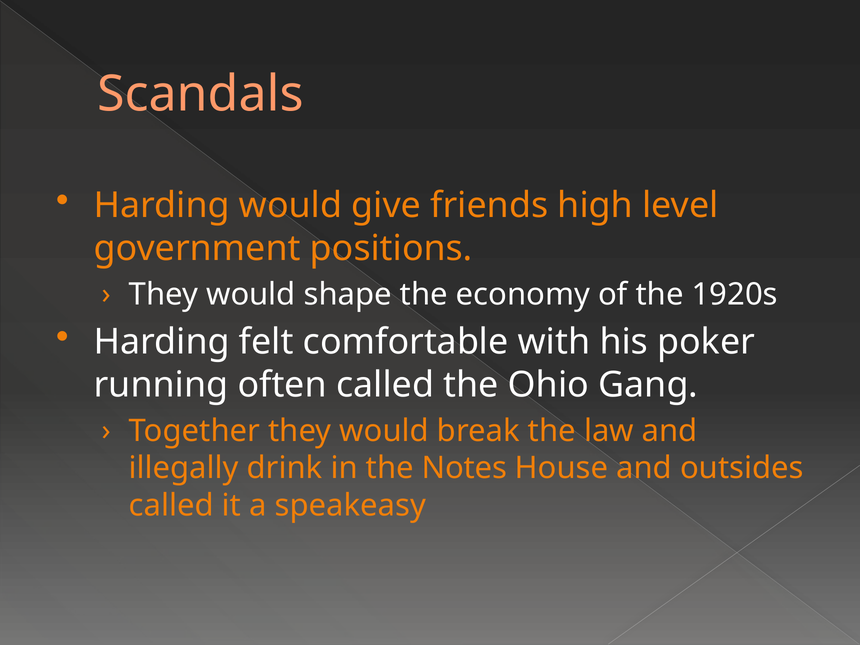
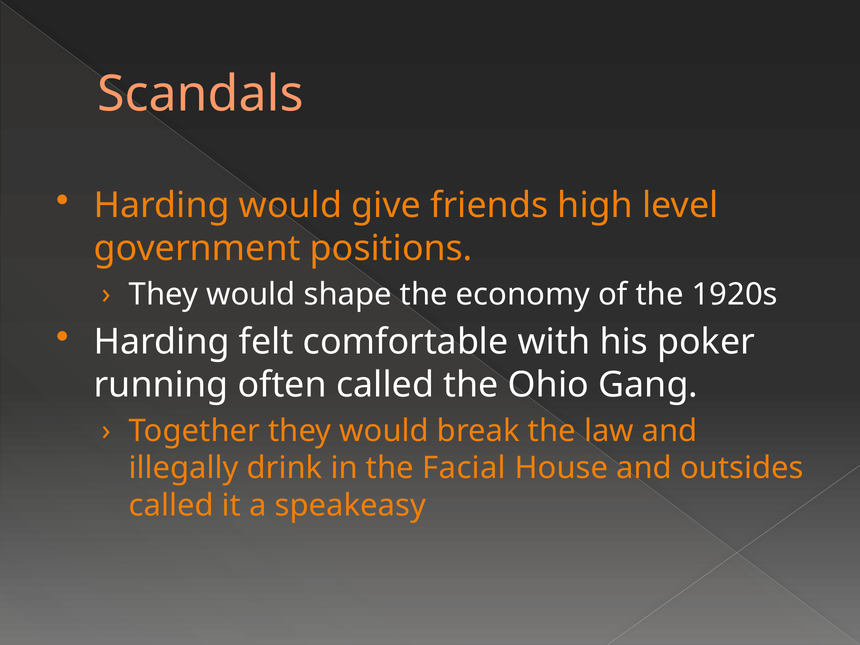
Notes: Notes -> Facial (464, 468)
